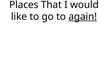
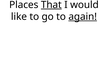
That underline: none -> present (51, 5)
